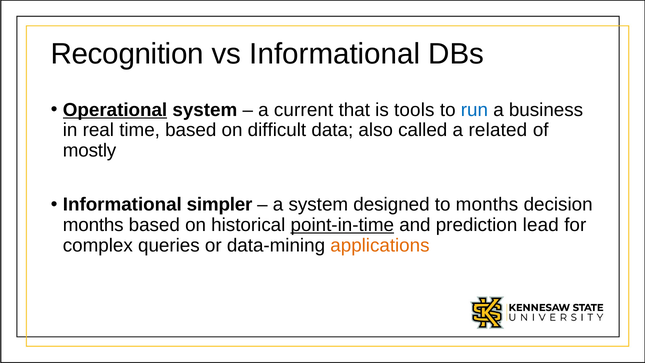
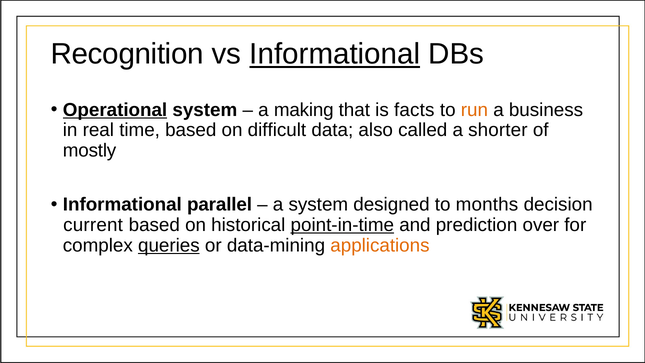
Informational underline: none -> present (335, 54)
current: current -> making (304, 110)
tools: tools -> facts (414, 110)
run colour: blue -> orange (474, 110)
related: related -> shorter (498, 130)
simpler: simpler -> parallel (220, 205)
months: months -> current (93, 225)
lead: lead -> over (541, 225)
queries underline: none -> present (169, 245)
